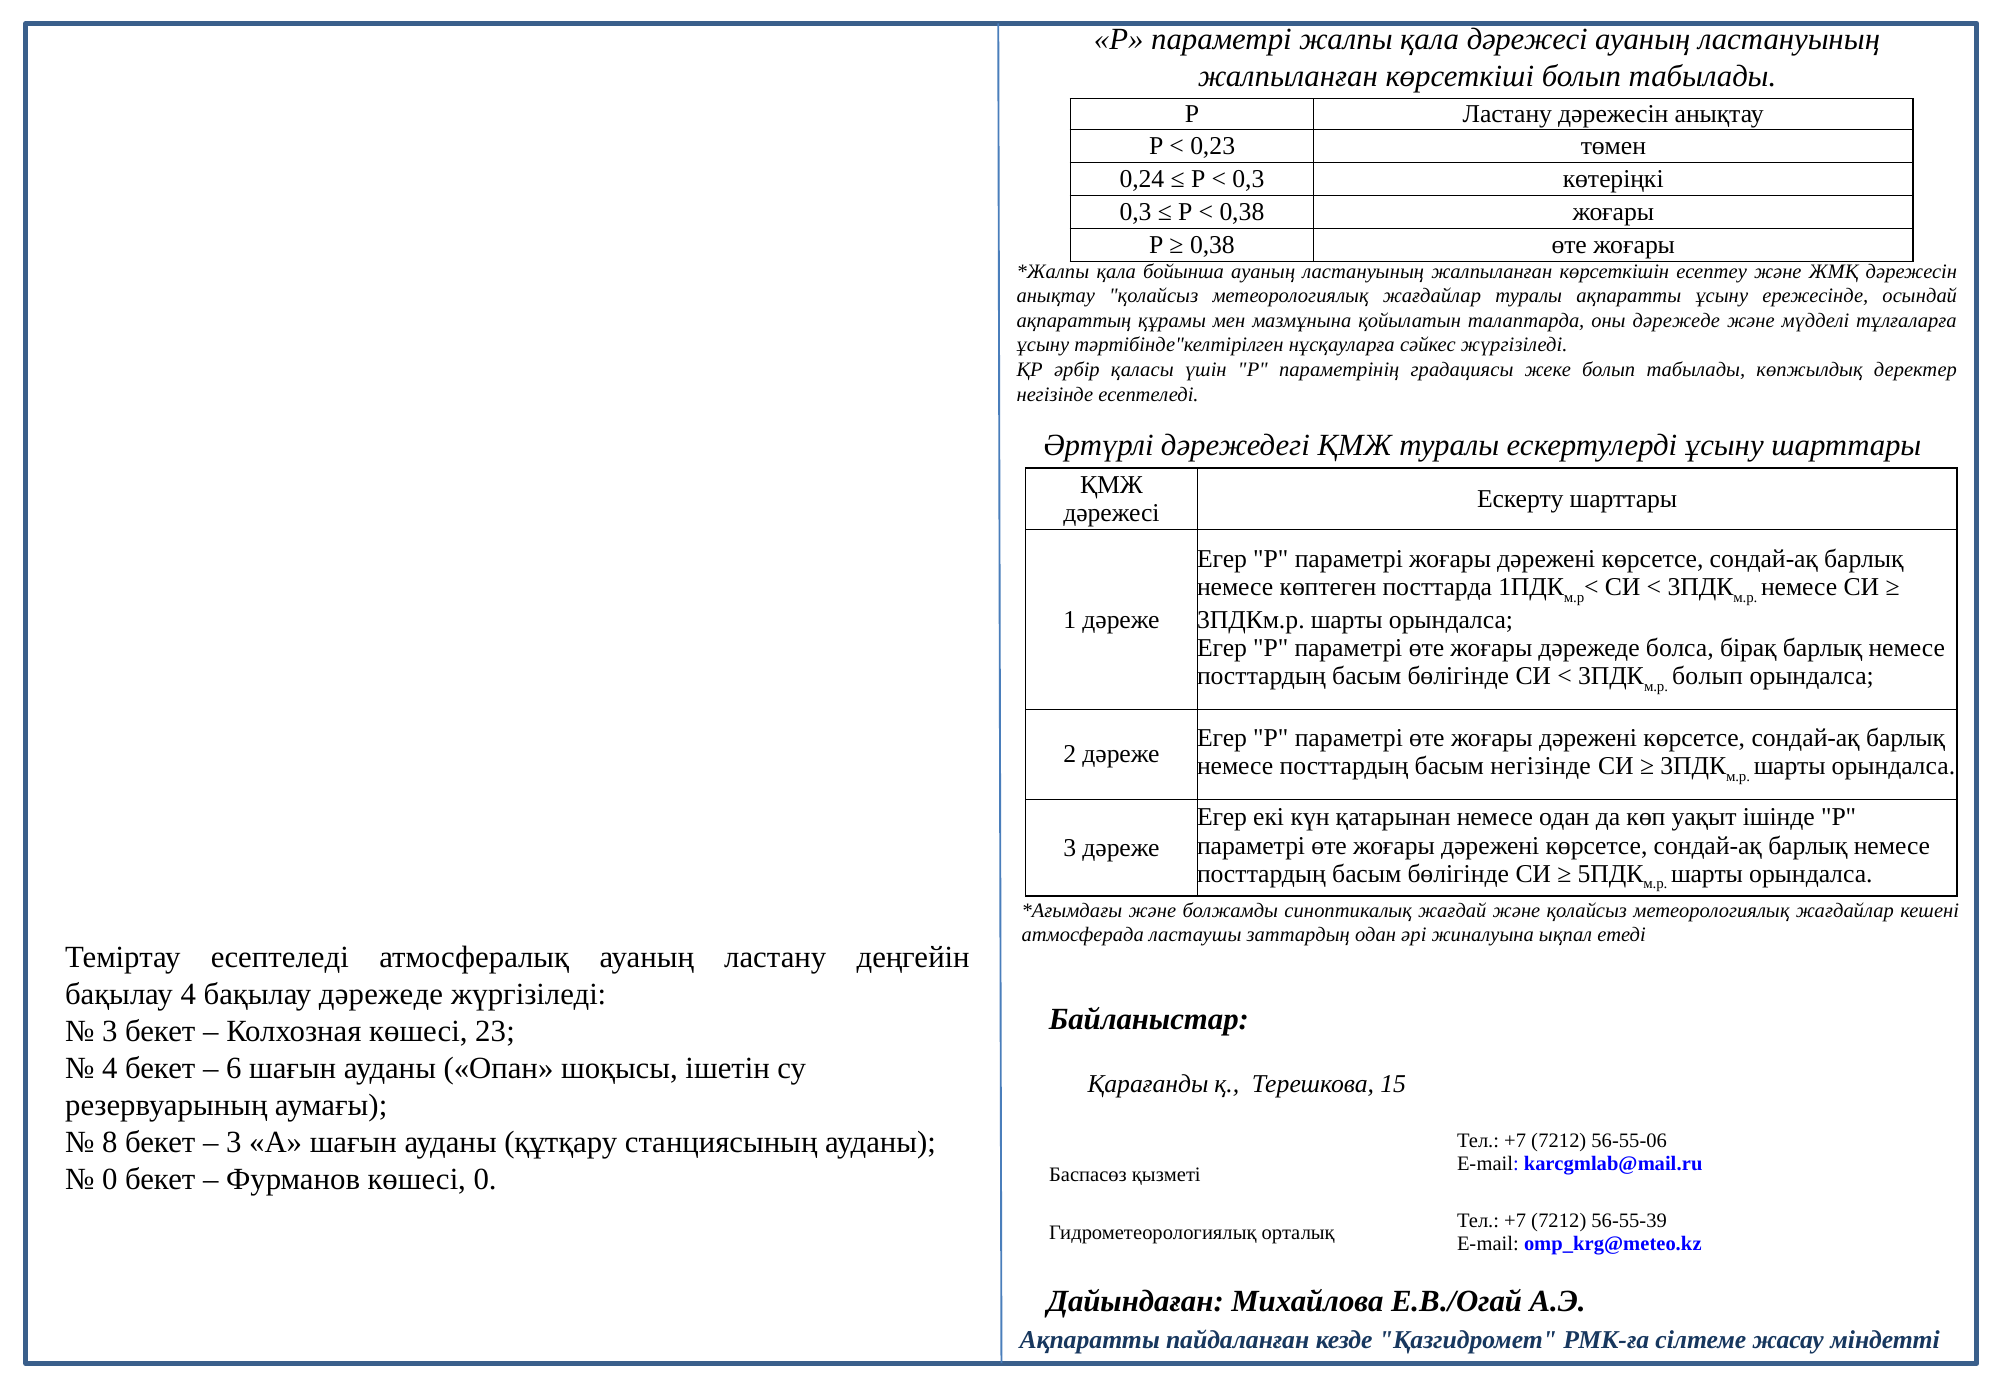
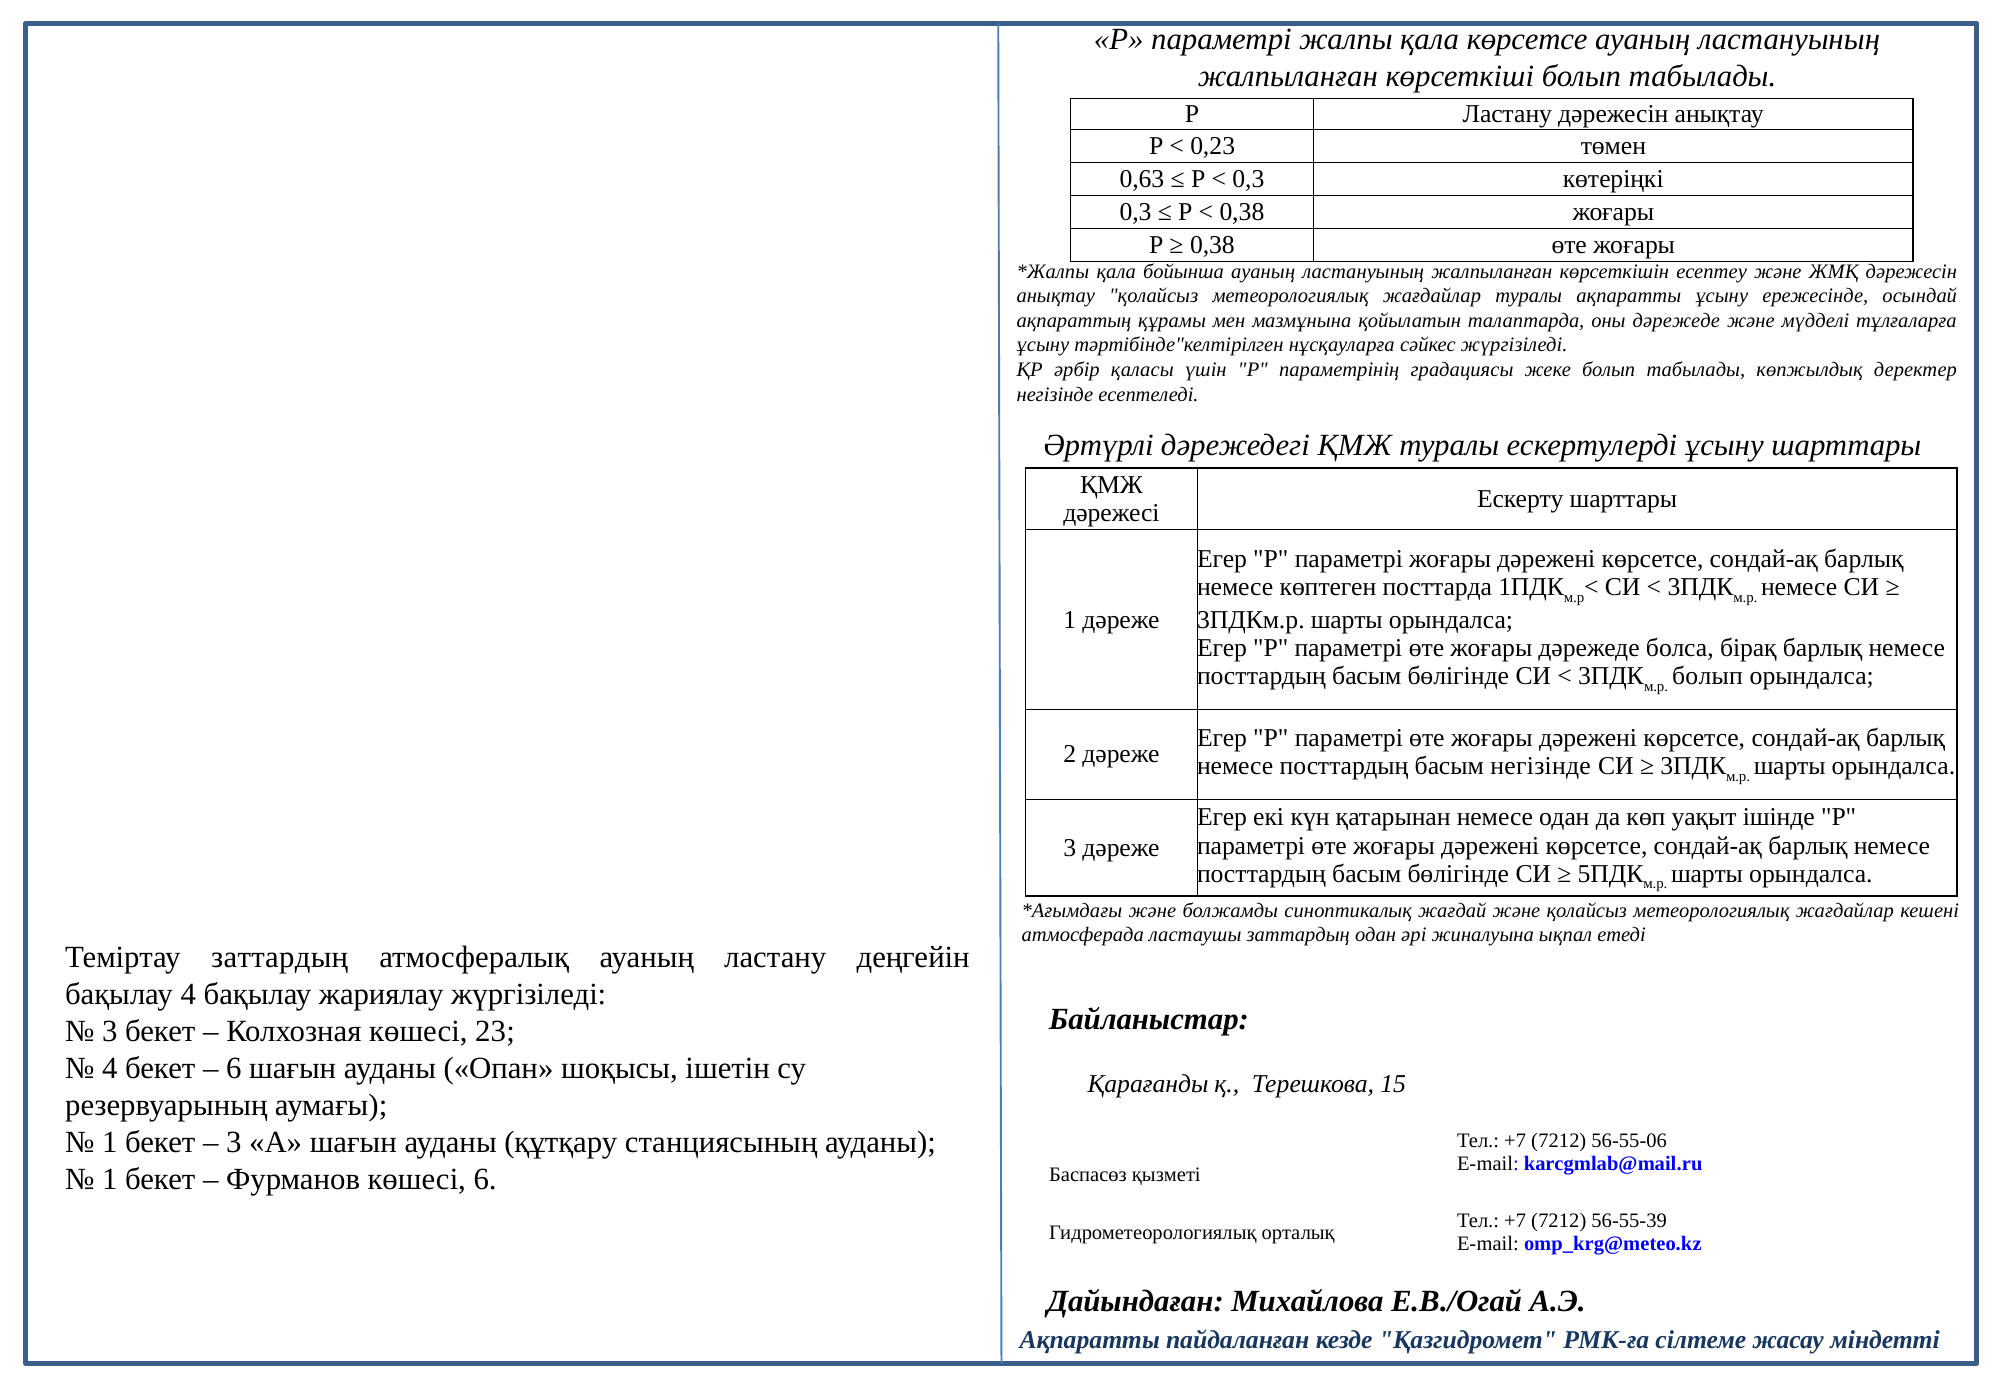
қала дәрежесі: дәрежесі -> көрсетсе (1527, 39)
0,24: 0,24 -> 0,63 (1142, 179)
Теміртау есептеледі: есептеледі -> заттардың (280, 957)
бақылау дәрежеде: дәрежеде -> жариялау (381, 994)
8: 8 -> 1 (110, 1142)
0: 0 -> 1 (110, 1179)
көшесі 0: 0 -> 6 (485, 1179)
